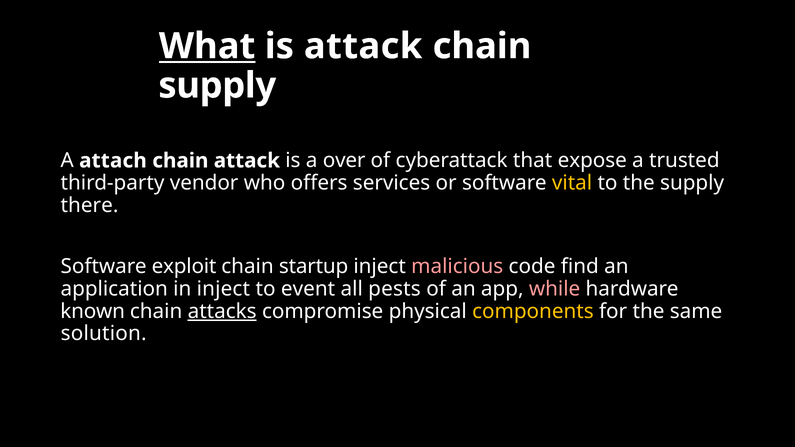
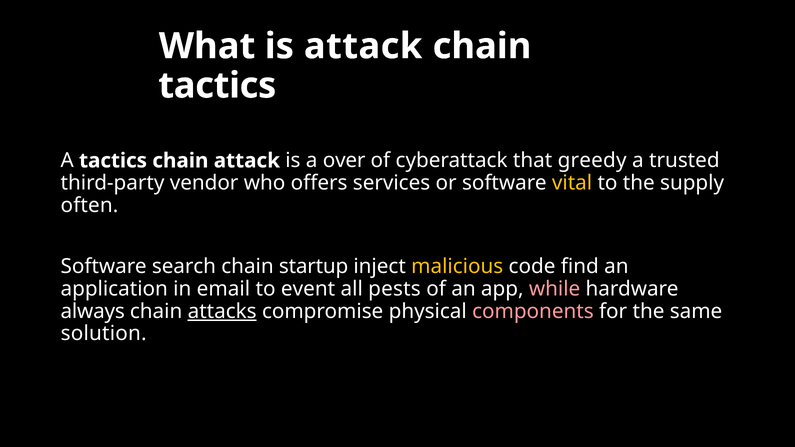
What underline: present -> none (207, 46)
supply: supply -> tactics (217, 86)
A attach: attach -> tactics (113, 161)
expose: expose -> greedy (592, 161)
there: there -> often (89, 205)
exploit: exploit -> search (184, 267)
malicious colour: pink -> yellow (457, 267)
in inject: inject -> email (223, 289)
known: known -> always (93, 311)
components colour: yellow -> pink (533, 311)
